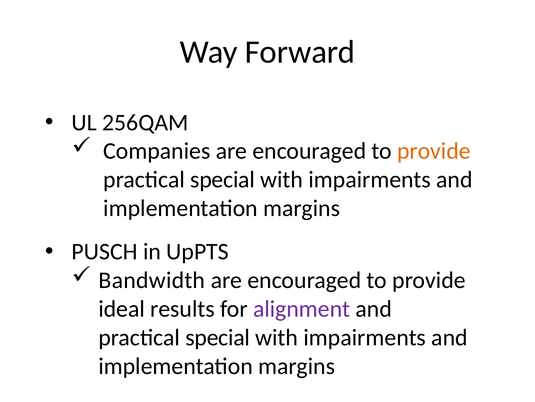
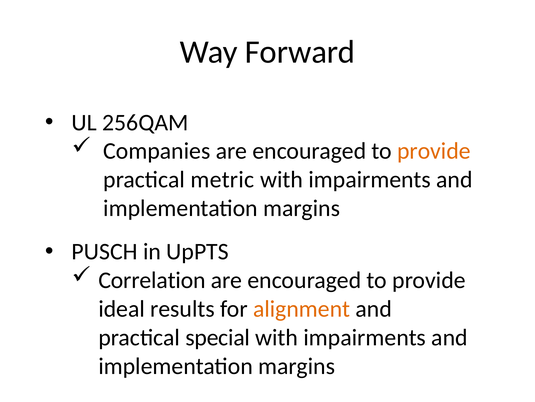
special: special -> metric (222, 179)
Bandwidth: Bandwidth -> Correlation (152, 280)
alignment colour: purple -> orange (302, 308)
